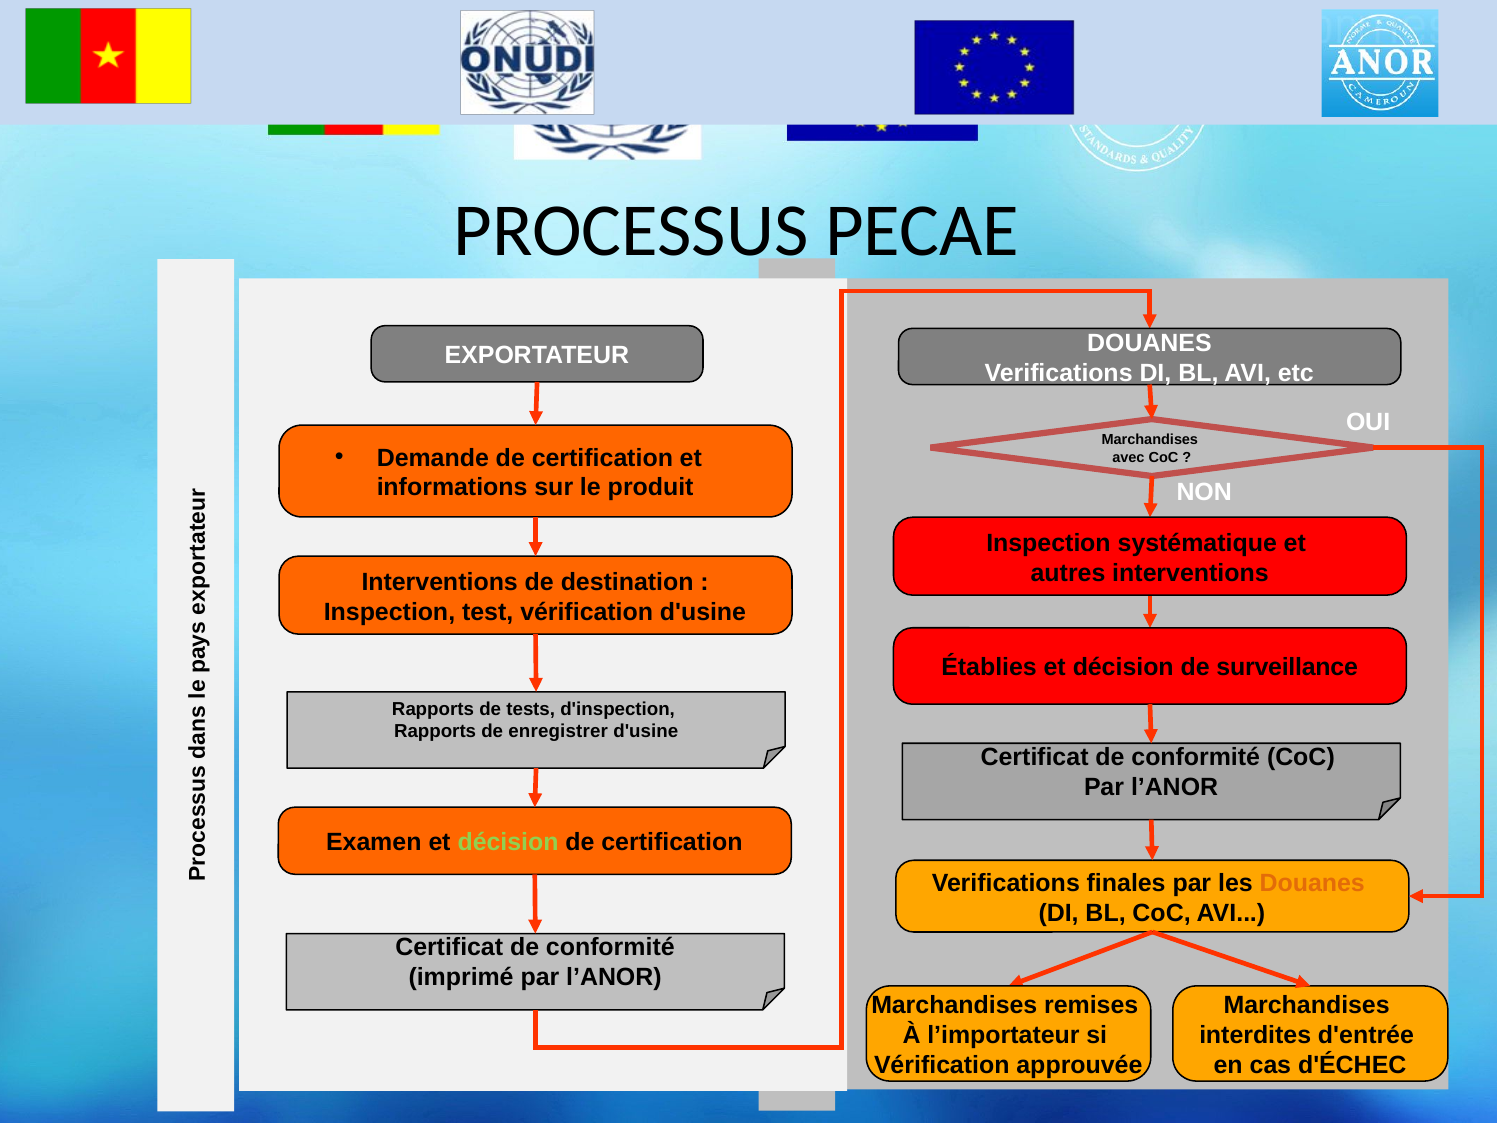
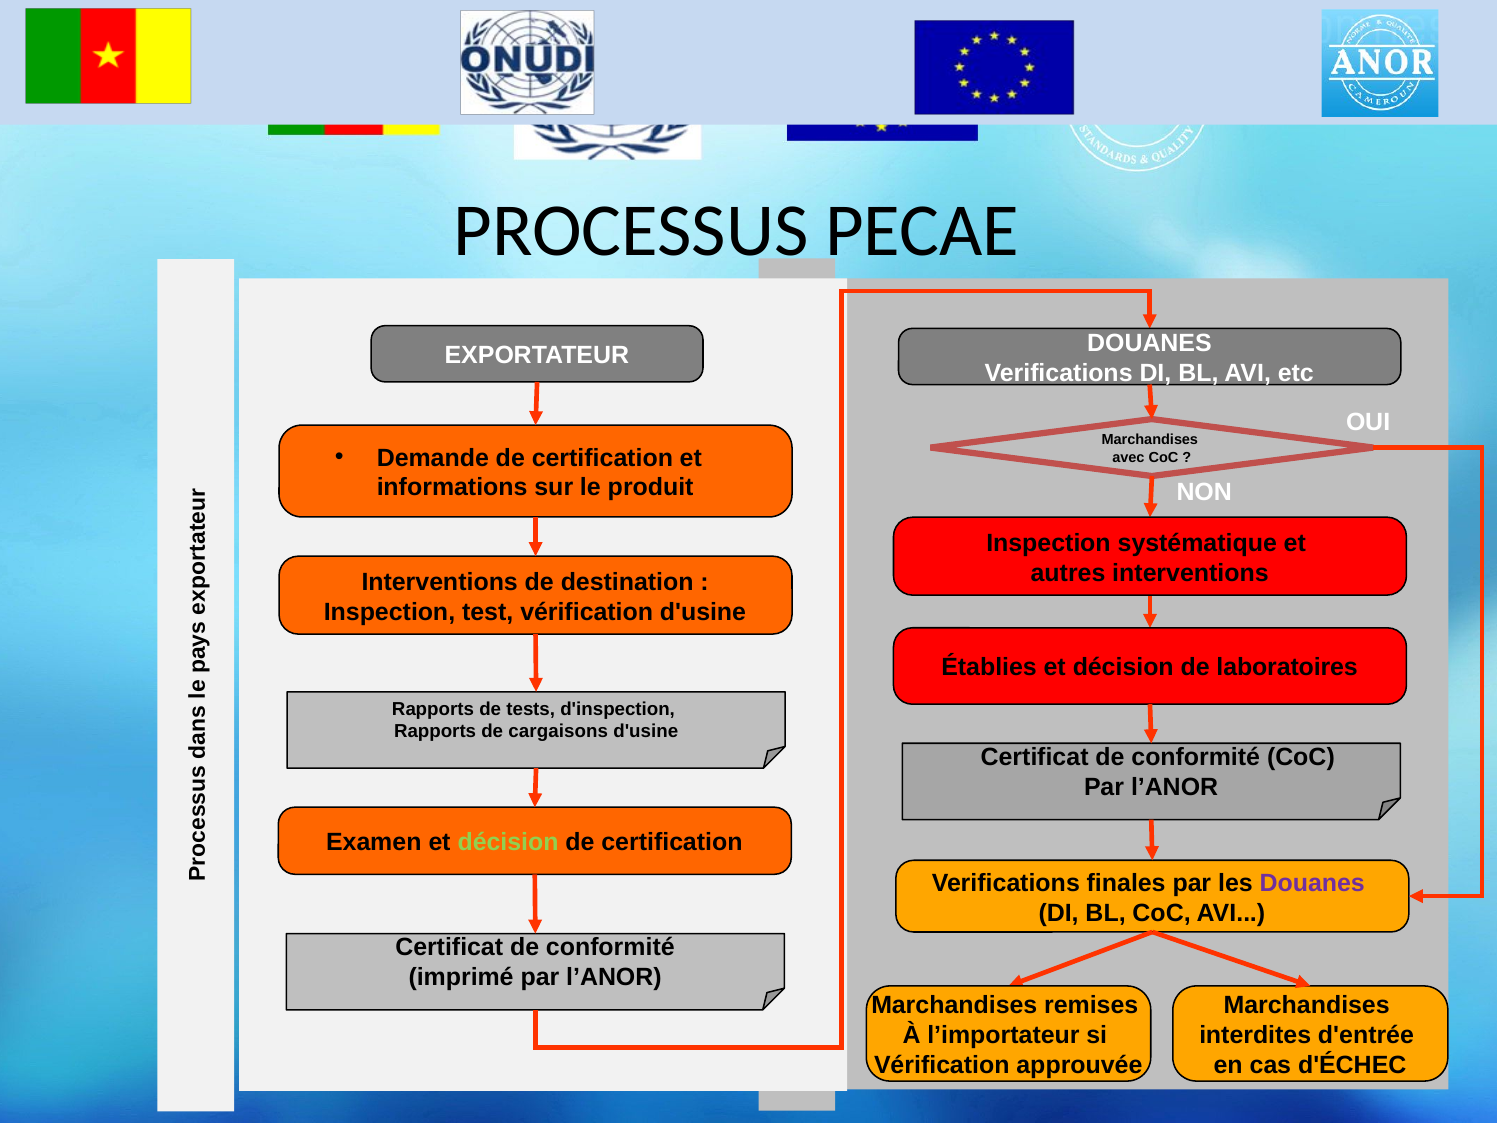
surveillance: surveillance -> laboratoires (1287, 668)
enregistrer: enregistrer -> cargaisons (558, 732)
Douanes colour: orange -> purple (1312, 883)
